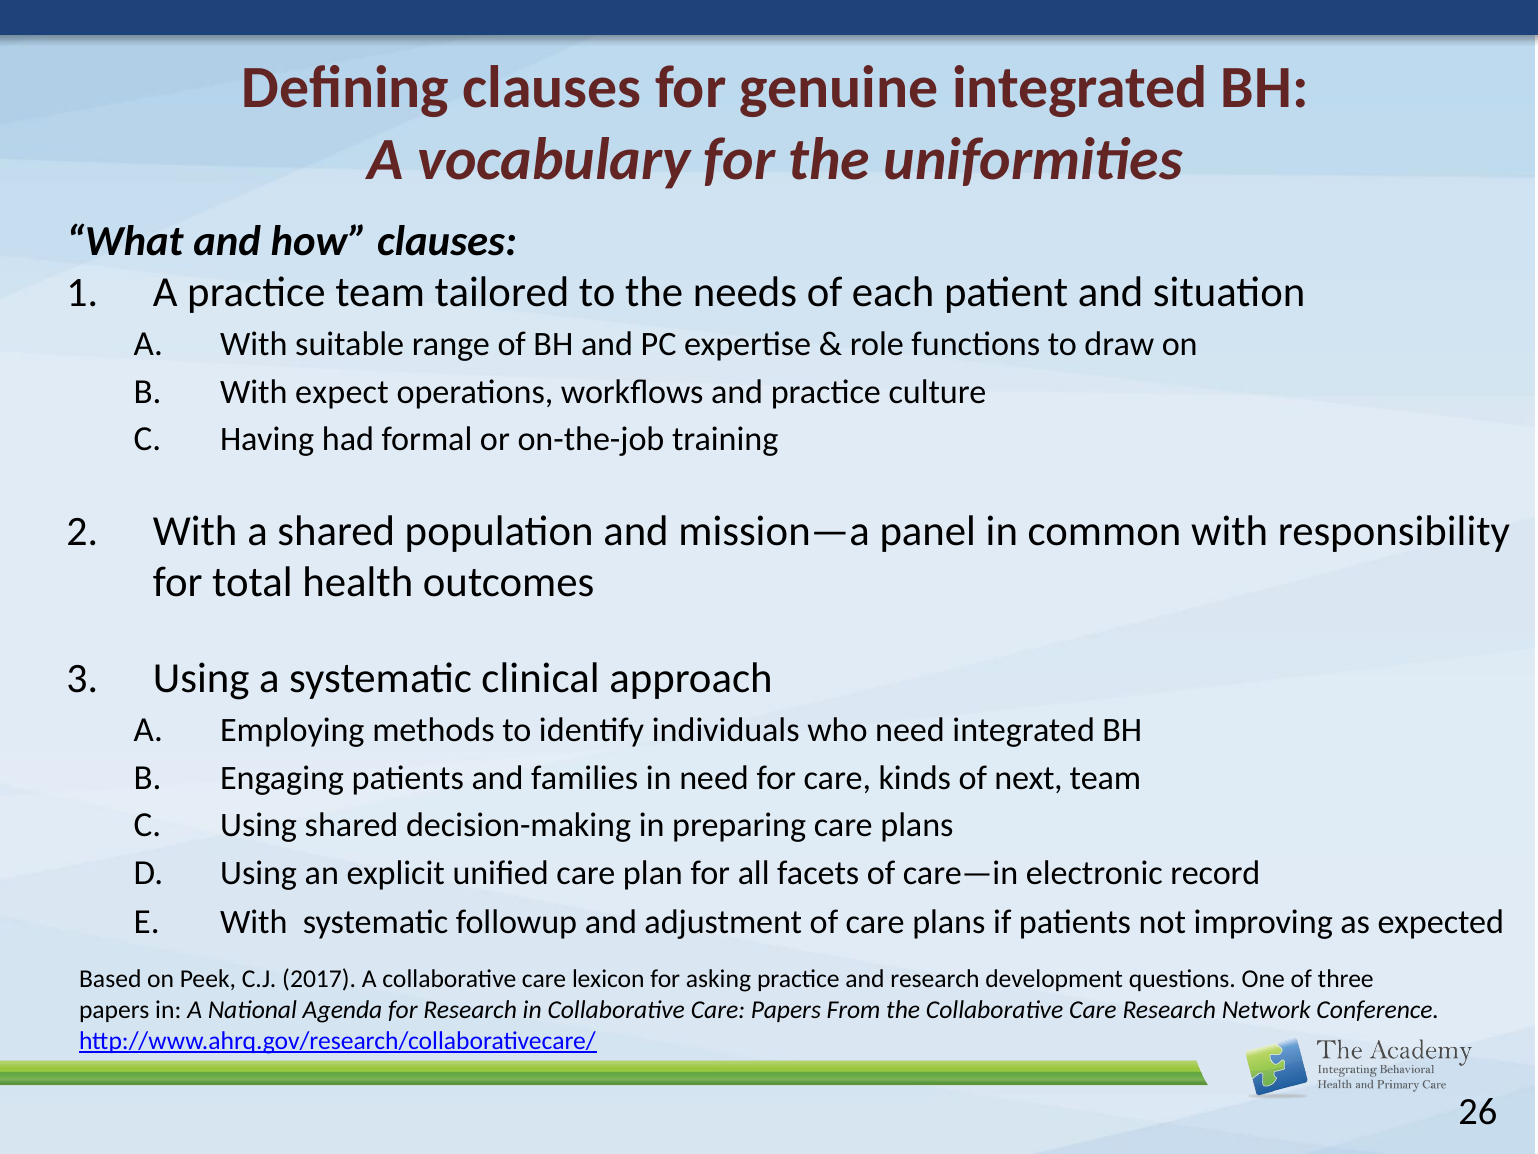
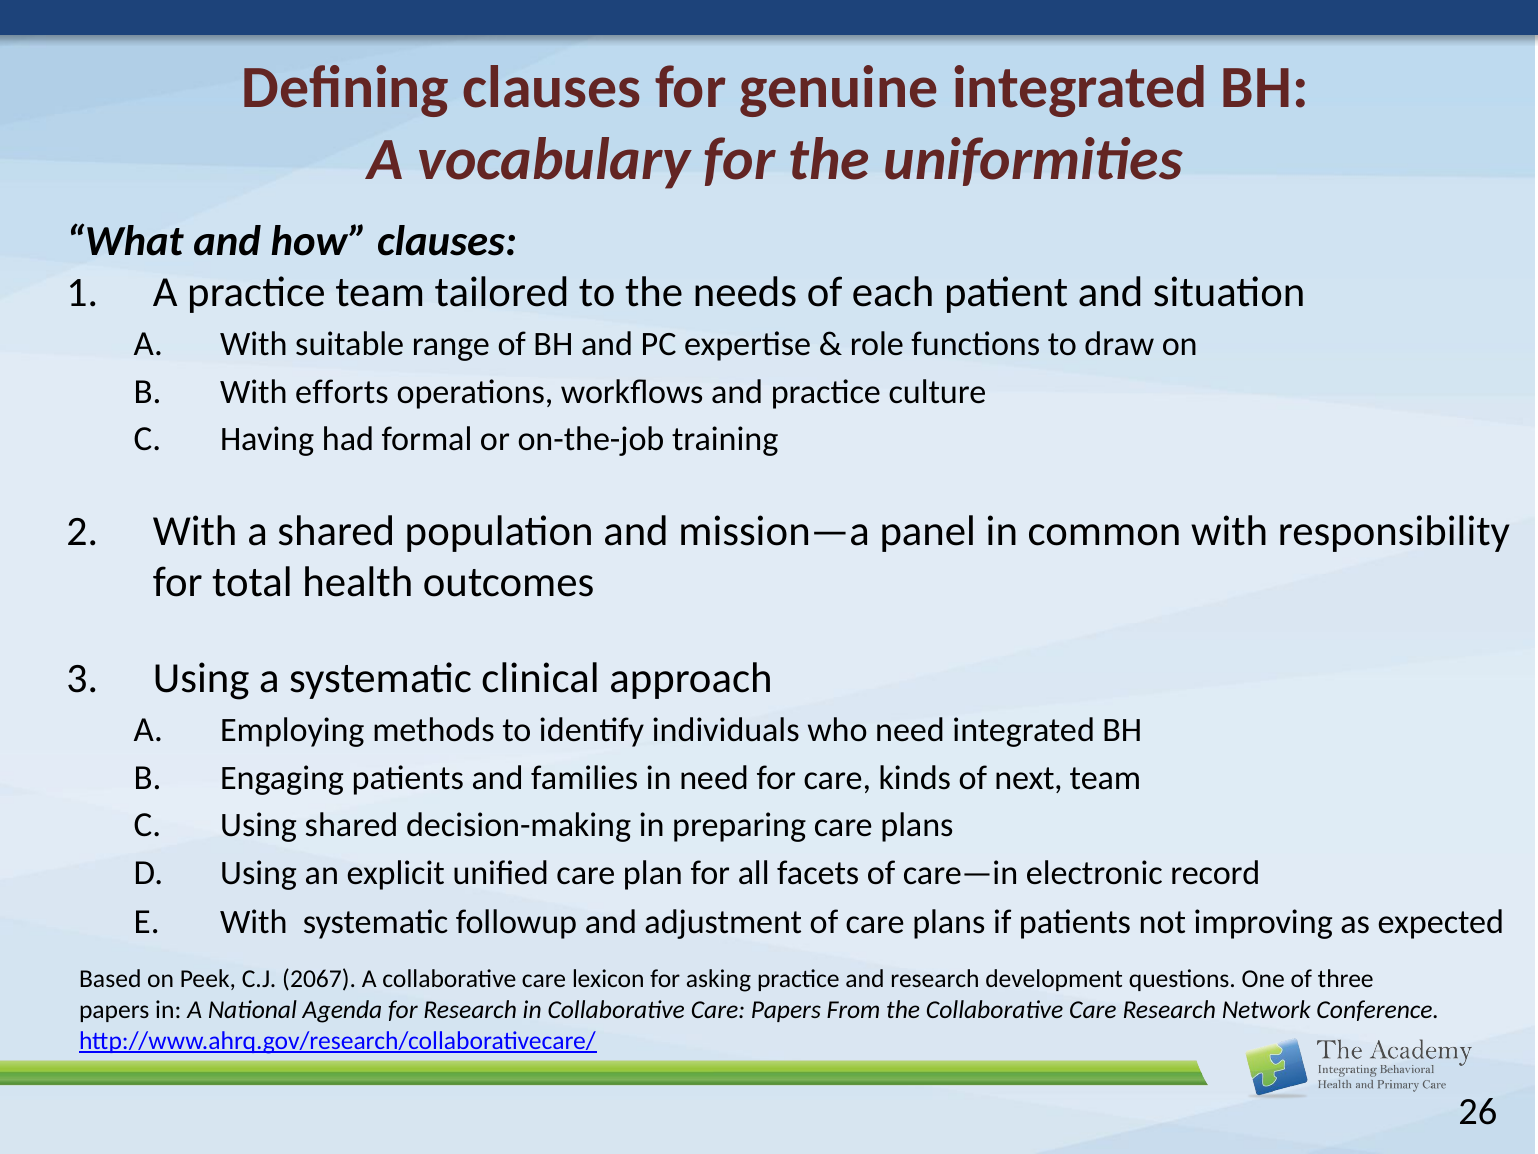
expect: expect -> efforts (342, 392)
2017: 2017 -> 2067 (319, 979)
